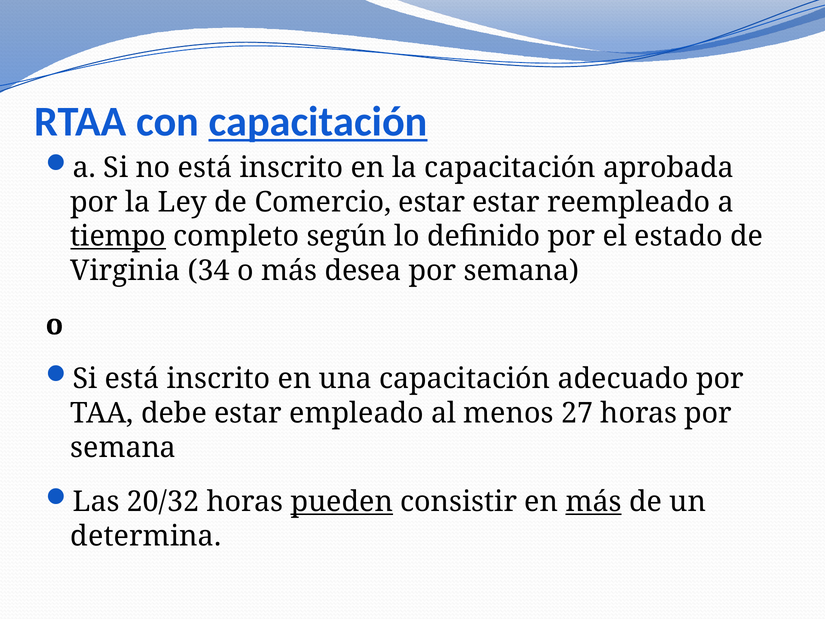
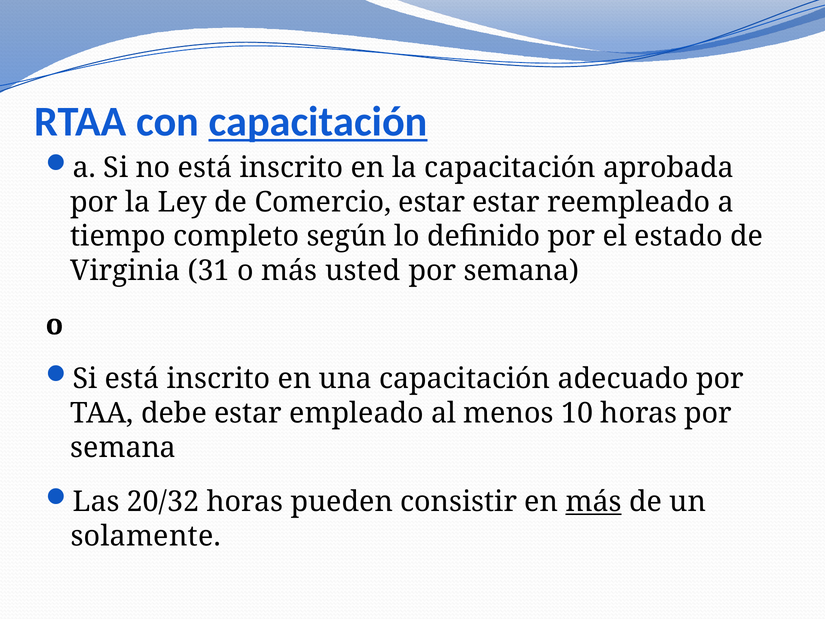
tiempo underline: present -> none (118, 236)
34: 34 -> 31 (209, 271)
desea: desea -> usted (363, 271)
27: 27 -> 10 (577, 413)
pueden underline: present -> none (342, 502)
determina: determina -> solamente (146, 536)
